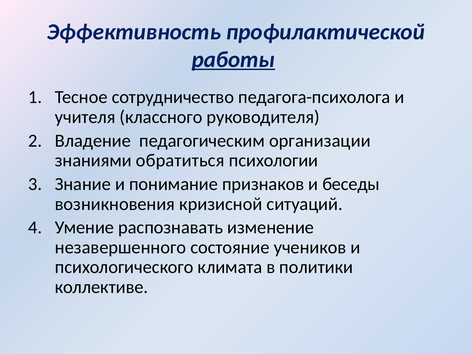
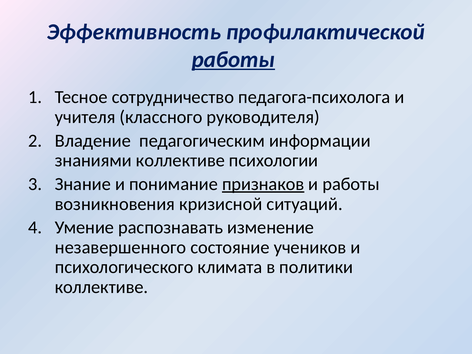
организации: организации -> информации (320, 141)
знаниями обратиться: обратиться -> коллективе (180, 161)
признаков underline: none -> present (263, 184)
и беседы: беседы -> работы (351, 184)
